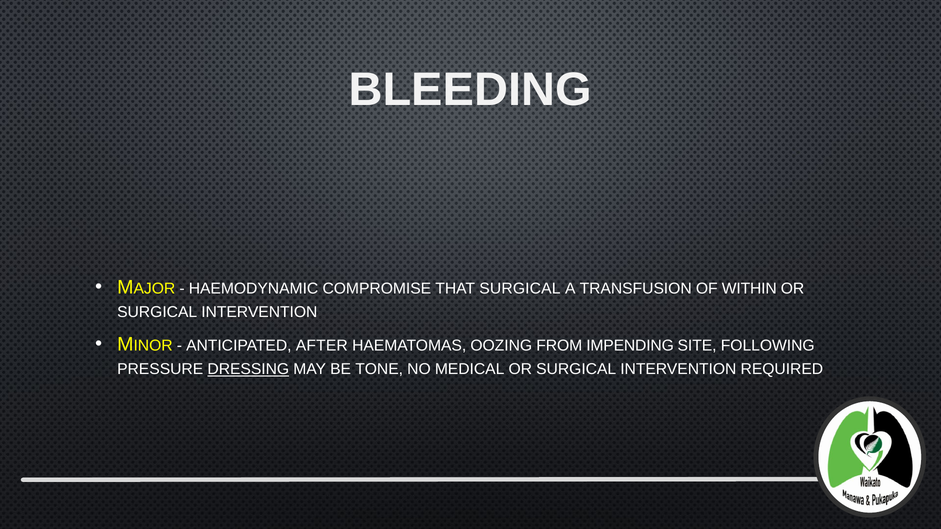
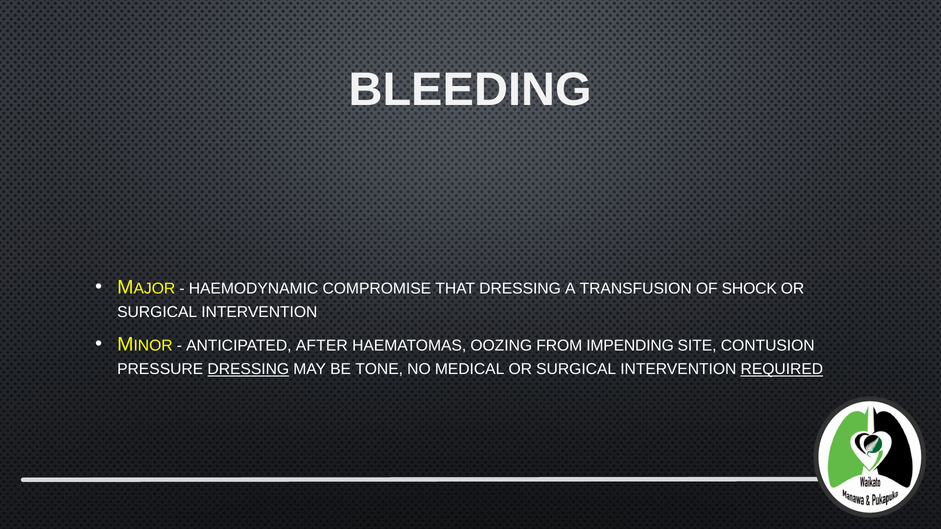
THAT SURGICAL: SURGICAL -> DRESSING (520, 289)
WITHIN: WITHIN -> SHOCK (749, 289)
FOLLOWING: FOLLOWING -> CONTUSION (768, 346)
REQUIRED underline: none -> present (782, 369)
